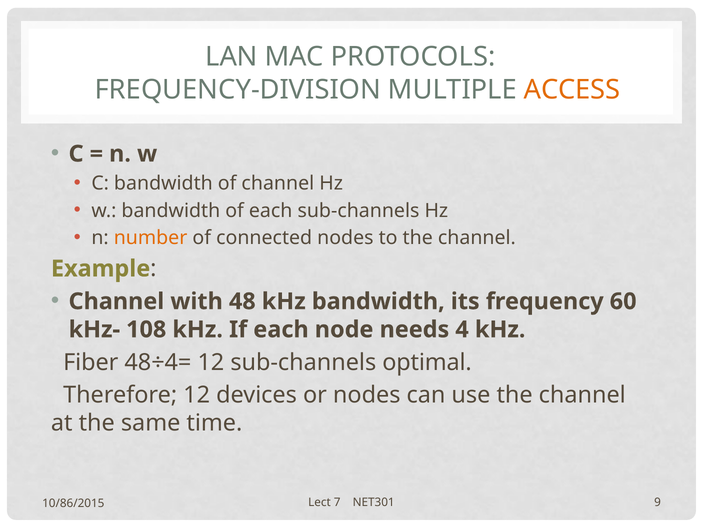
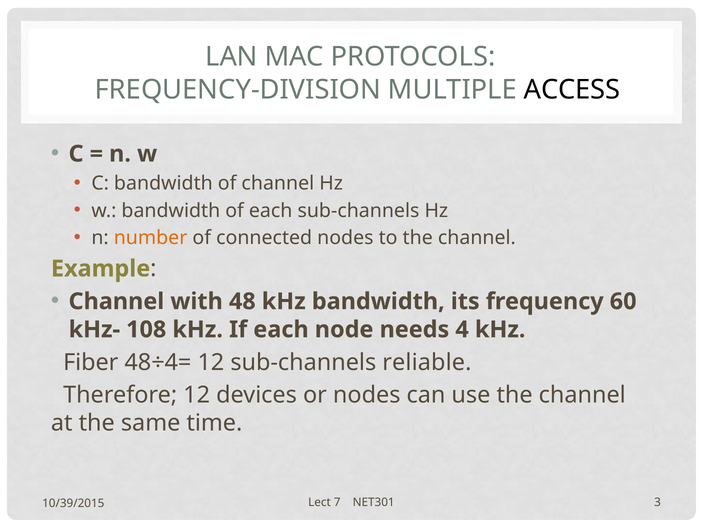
ACCESS colour: orange -> black (572, 90)
optimal: optimal -> reliable (427, 363)
9: 9 -> 3 (657, 503)
10/86/2015: 10/86/2015 -> 10/39/2015 (73, 504)
